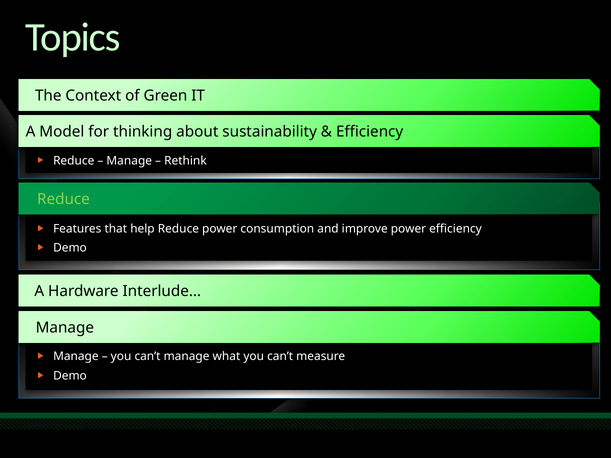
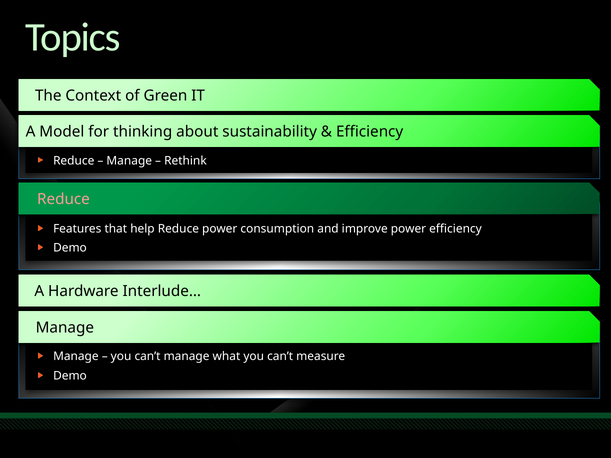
Reduce colour: light green -> pink (63, 199)
